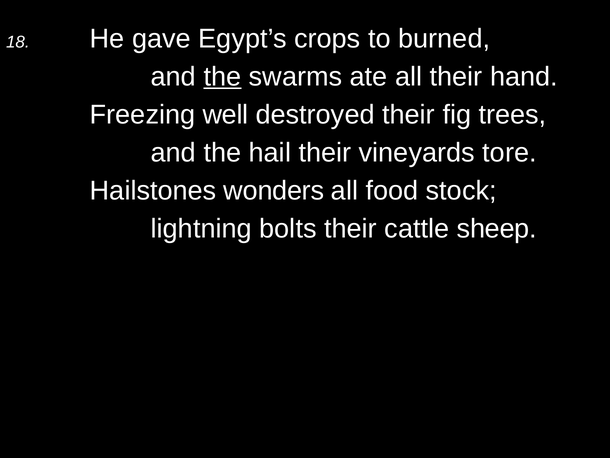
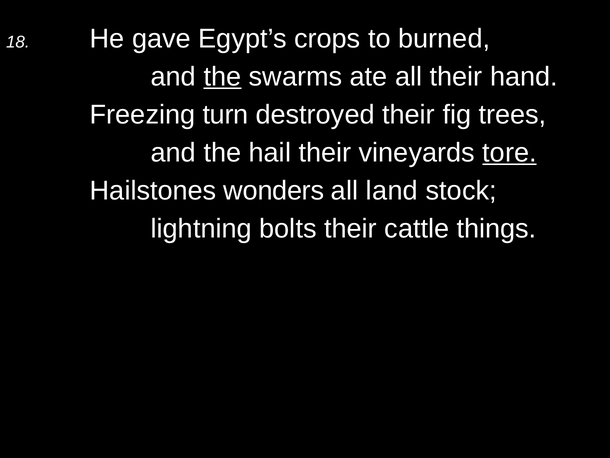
well: well -> turn (226, 115)
tore underline: none -> present (510, 152)
food: food -> land (392, 190)
sheep: sheep -> things (497, 228)
